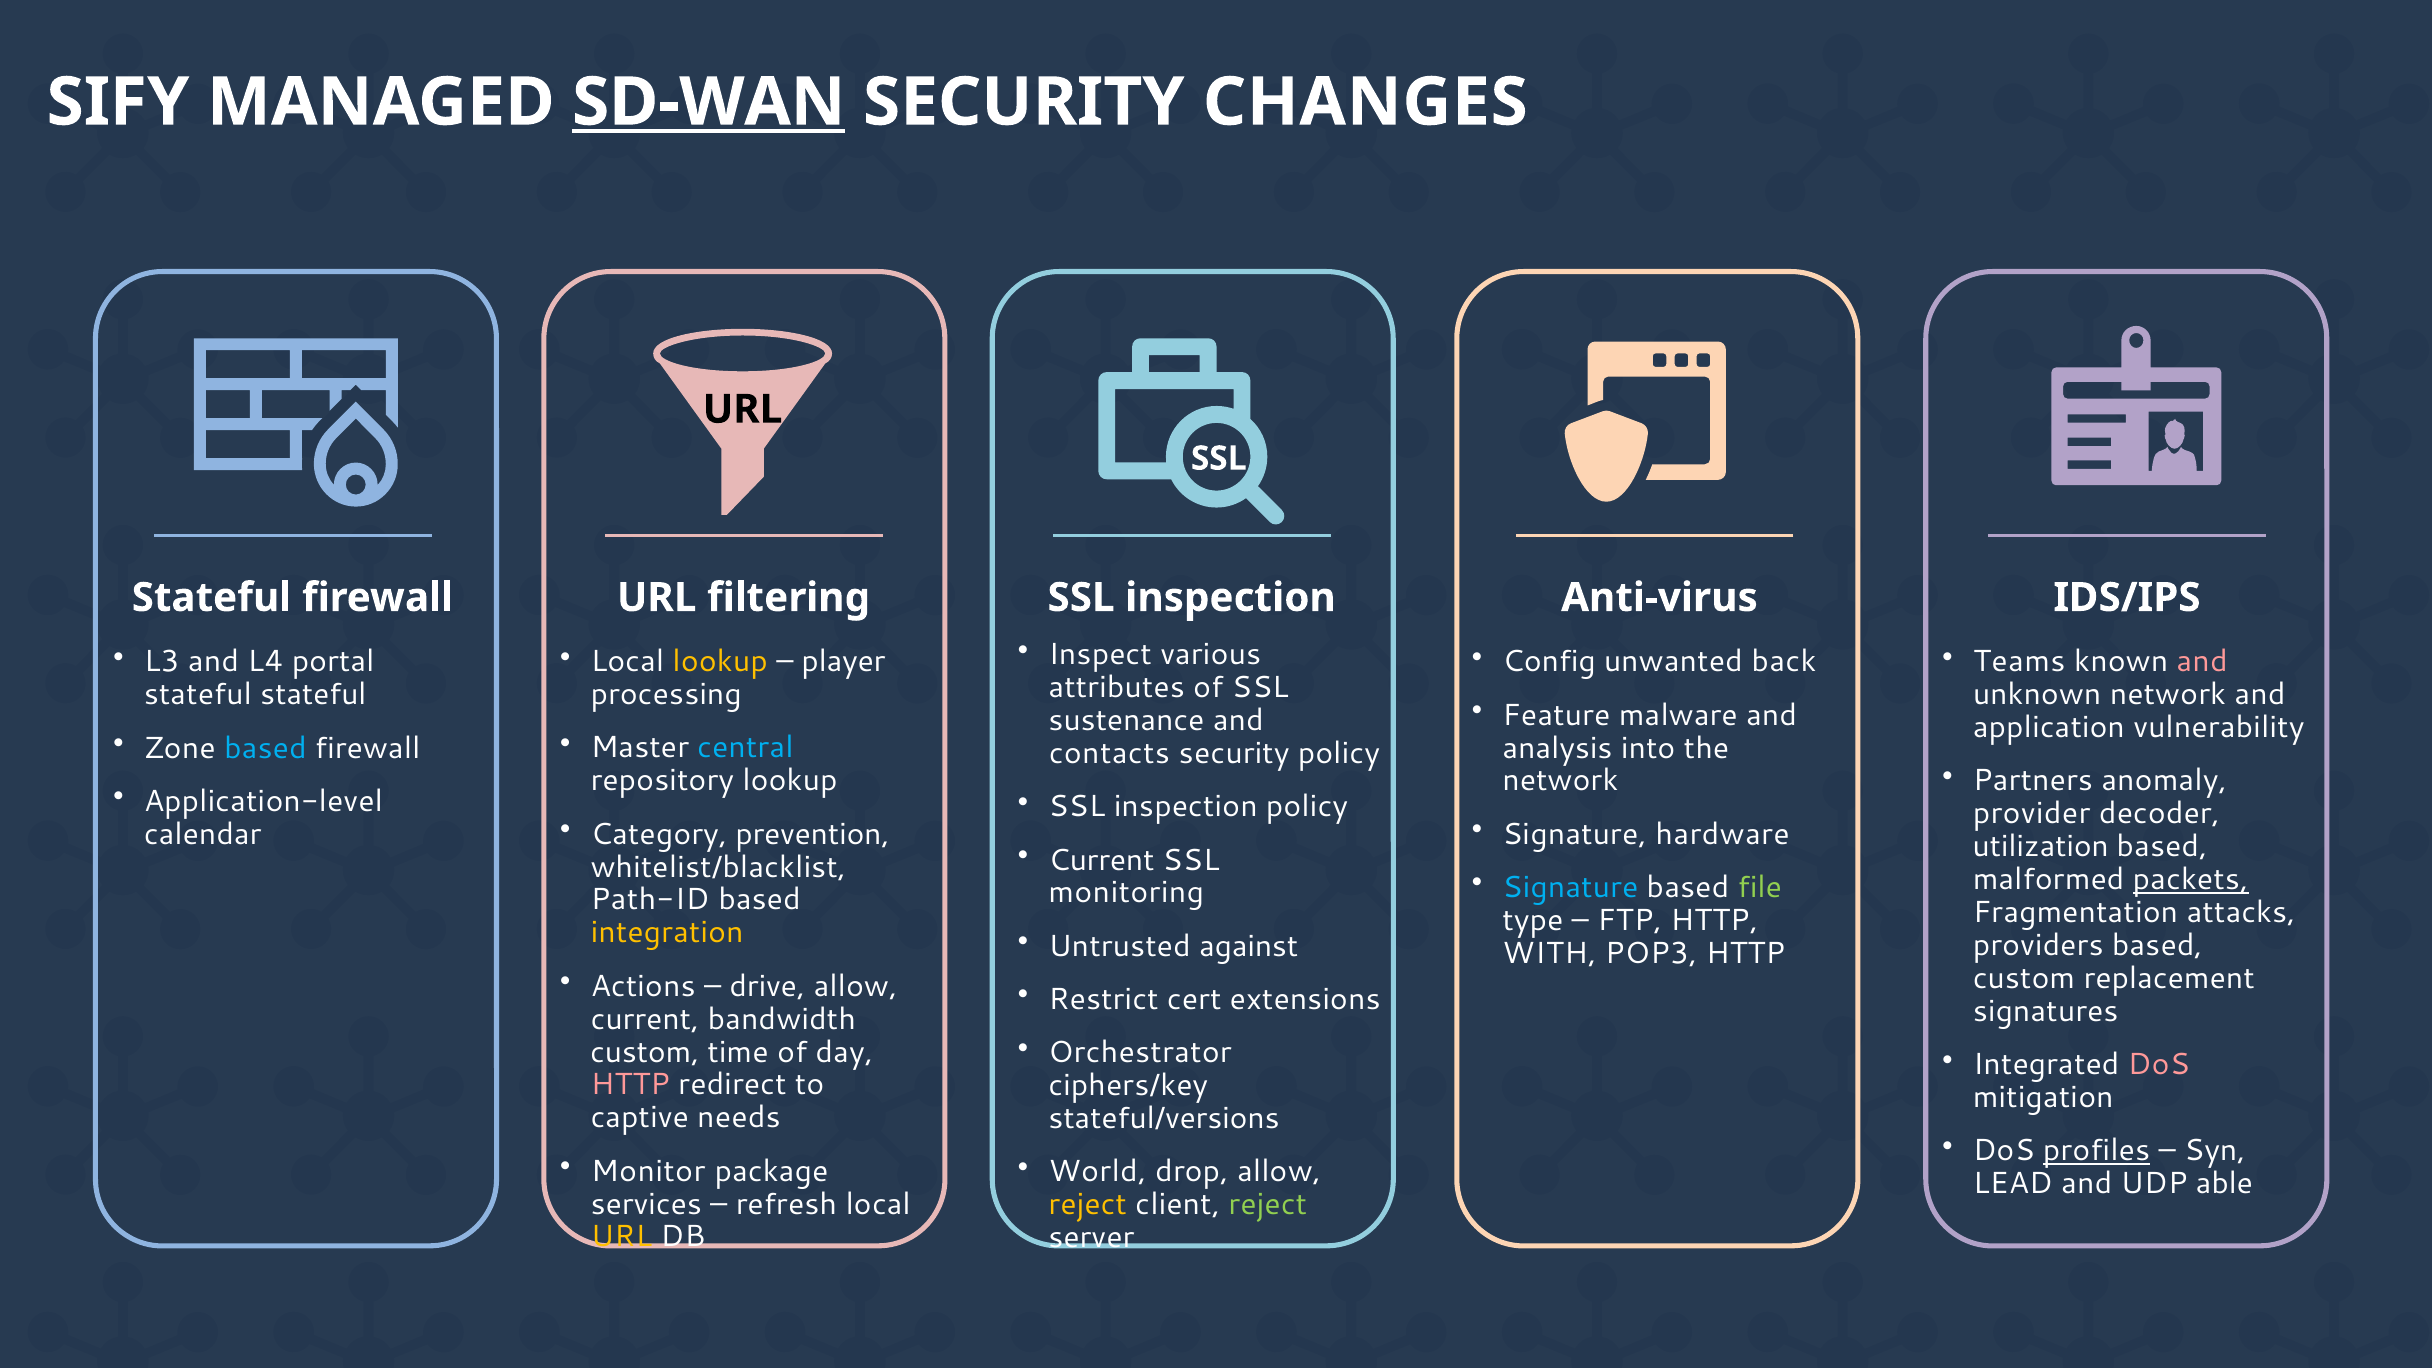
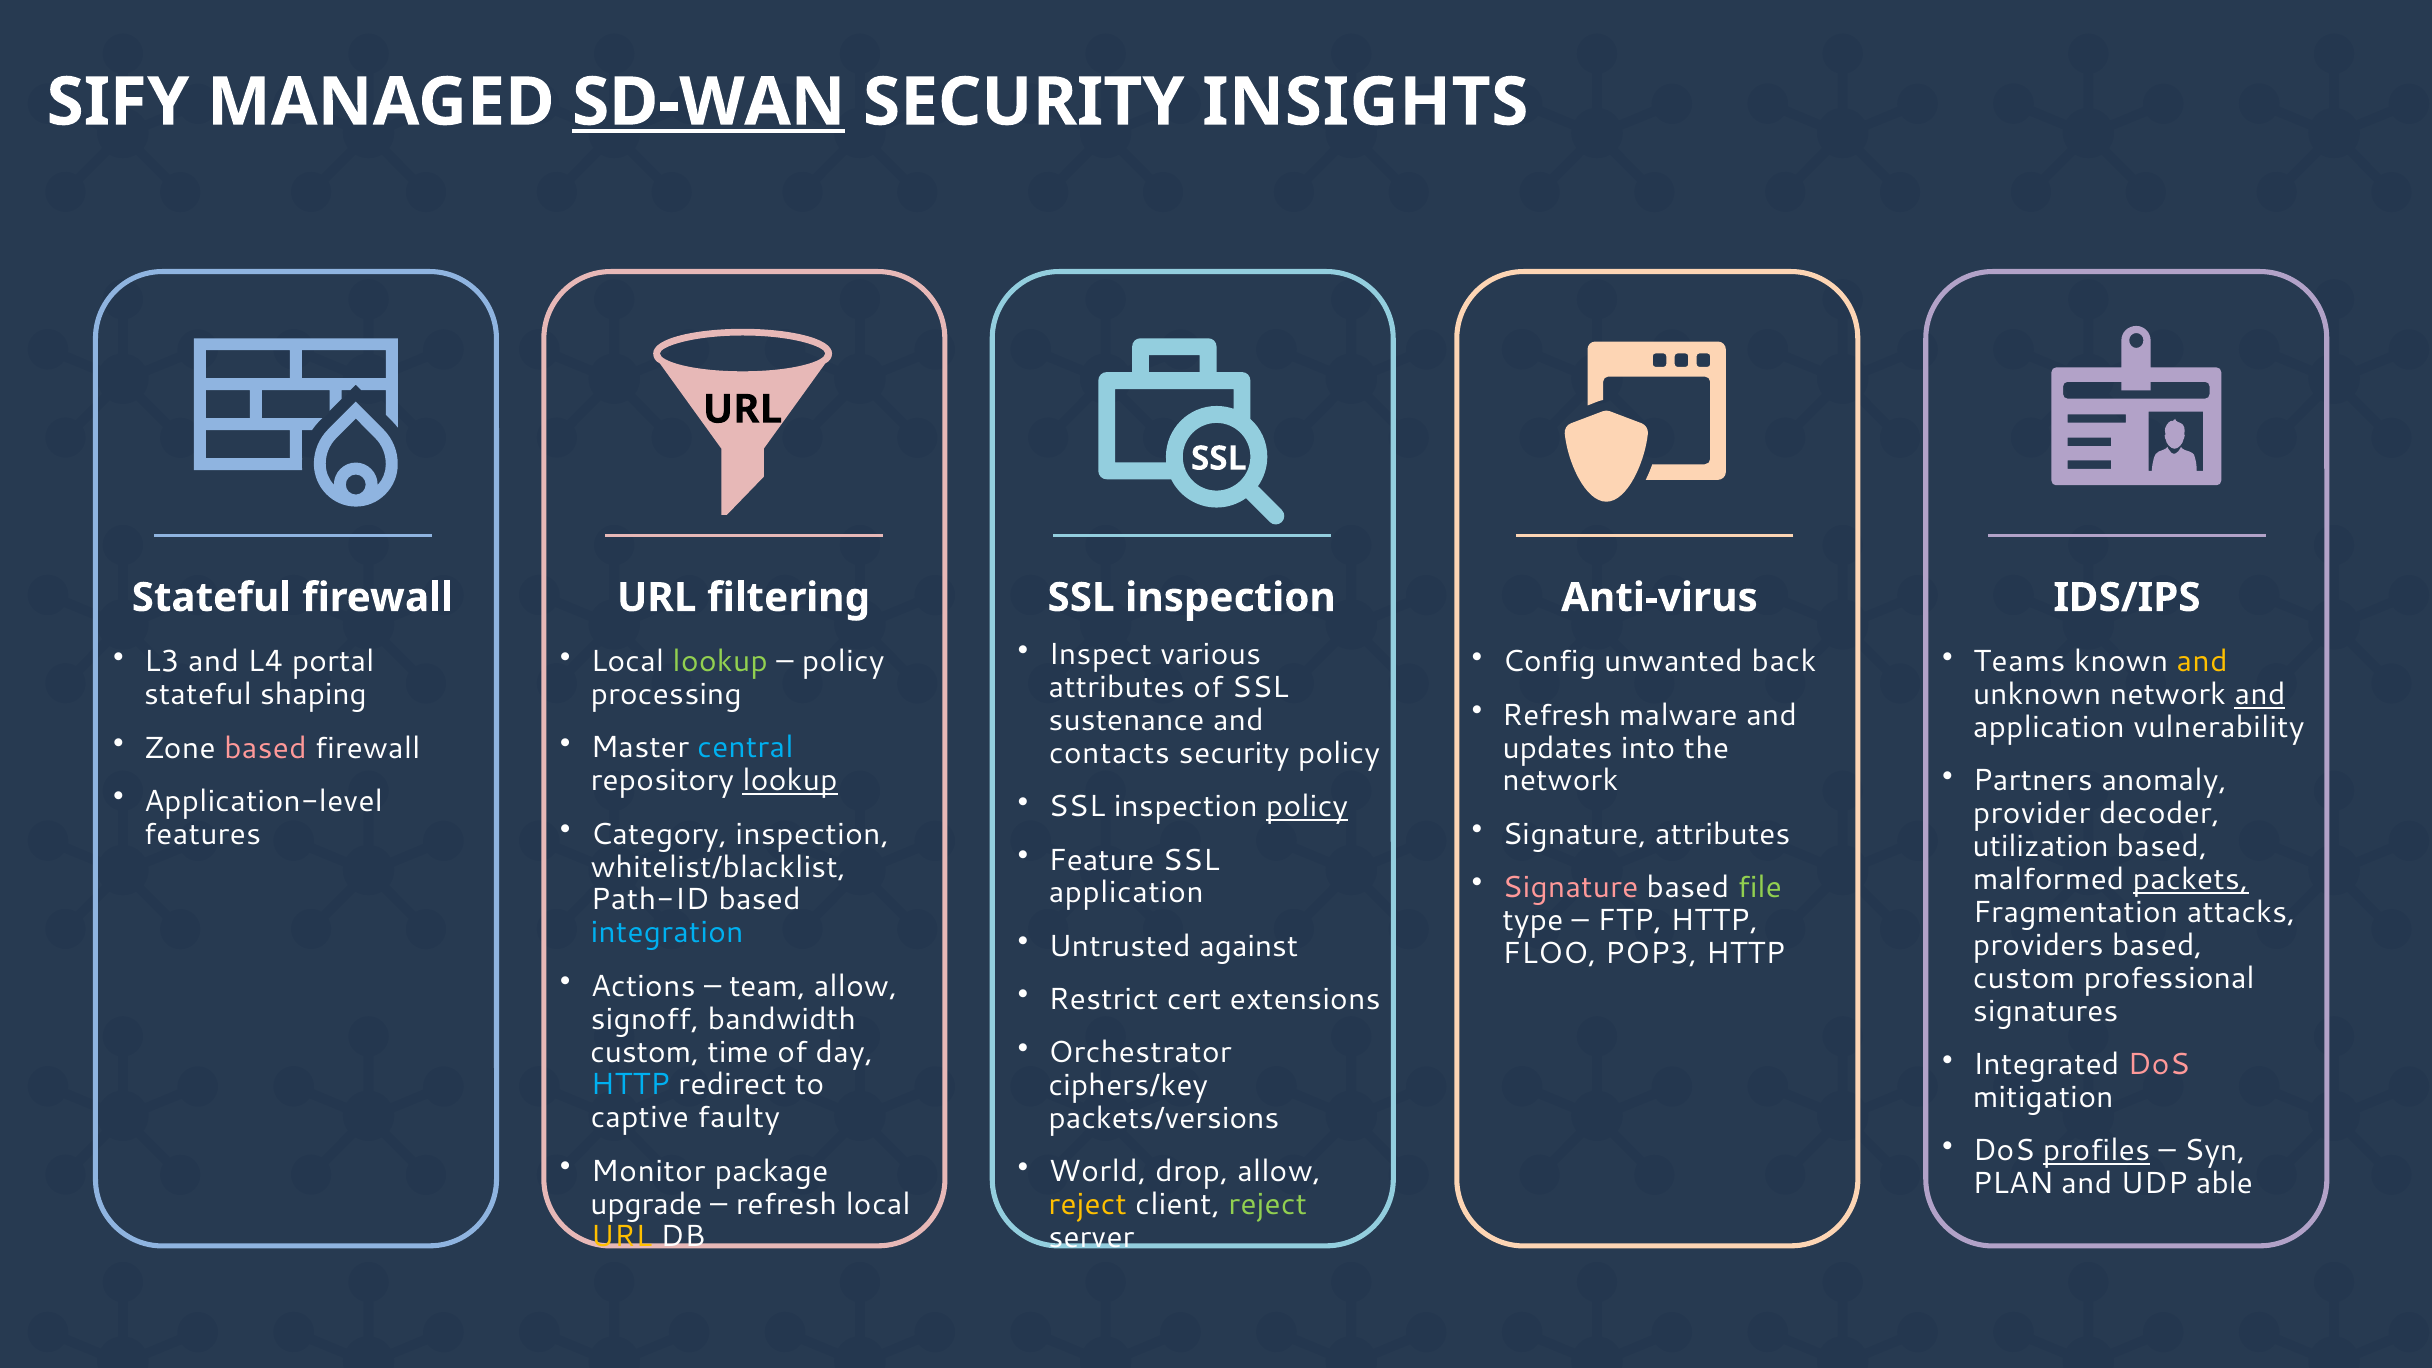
CHANGES: CHANGES -> INSIGHTS (1365, 102)
lookup colour: yellow -> light green (720, 662)
player: player -> policy (843, 662)
and colour: pink -> yellow (2202, 662)
stateful stateful: stateful -> shaping (313, 695)
and underline: none -> present (2260, 695)
Feature: Feature -> Refresh (1557, 715)
based colour: light blue -> pink (265, 748)
analysis: analysis -> updates (1558, 748)
lookup underline: none -> present (790, 781)
policy underline: none -> present (1307, 807)
Category prevention: prevention -> inspection (812, 834)
Signature hardware: hardware -> attributes (1723, 834)
calendar: calendar -> features (203, 834)
Current: Current -> Feature (1101, 860)
Signature colour: light blue -> pink (1570, 887)
monitoring: monitoring -> application (1126, 893)
integration colour: yellow -> light blue (667, 933)
WITH: WITH -> FLOO (1550, 953)
replacement: replacement -> professional (2169, 979)
drive: drive -> team (767, 986)
current: current -> signoff (645, 1019)
HTTP colour: pink -> light blue (630, 1085)
needs: needs -> faulty (739, 1118)
stateful/versions: stateful/versions -> packets/versions (1164, 1119)
LEAD: LEAD -> PLAN (2013, 1184)
services: services -> upgrade (646, 1204)
